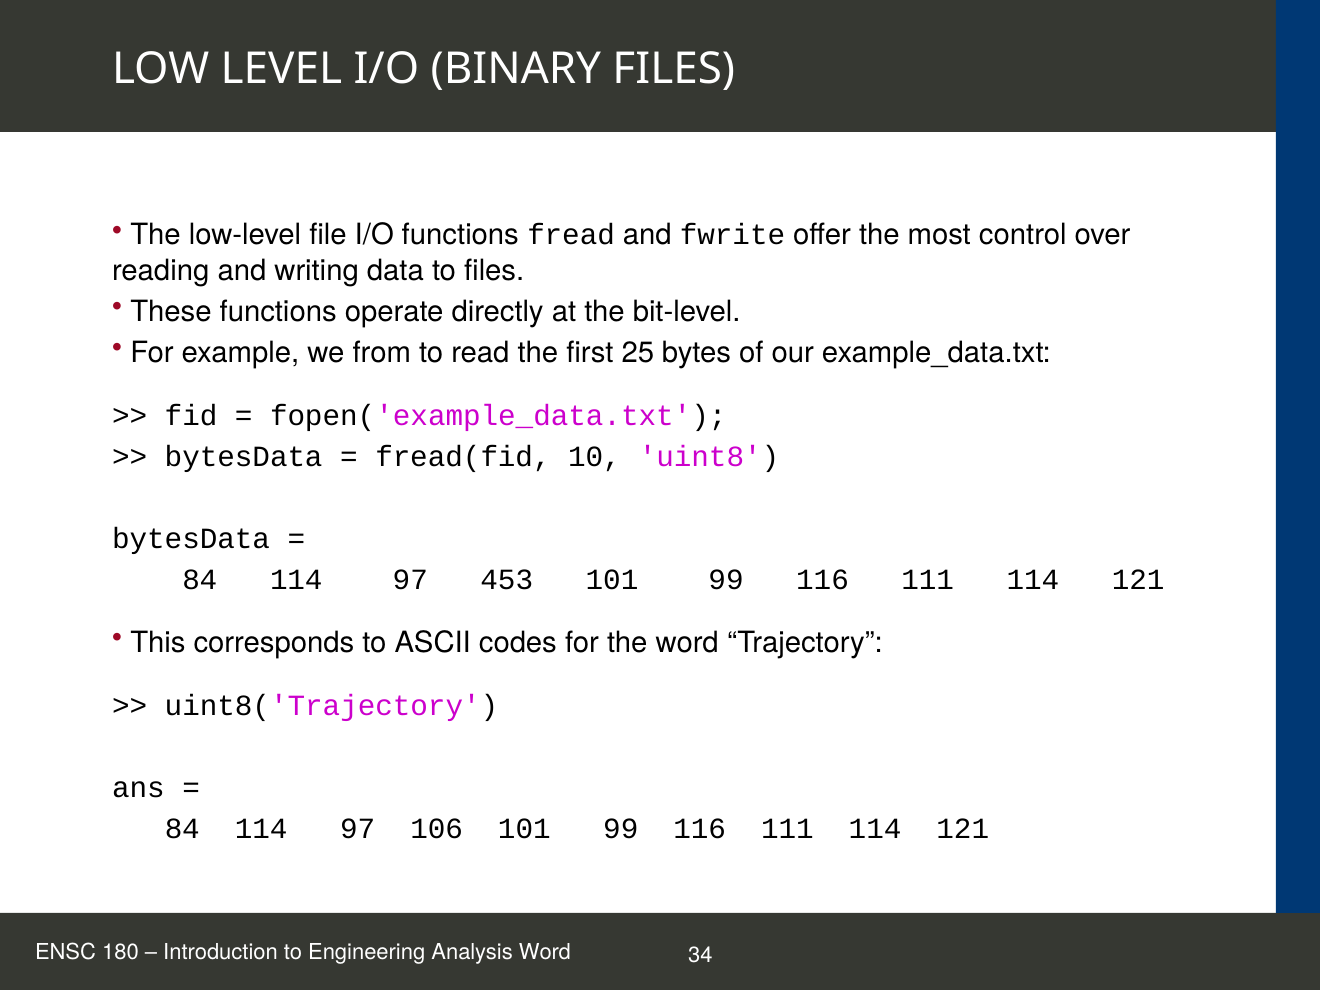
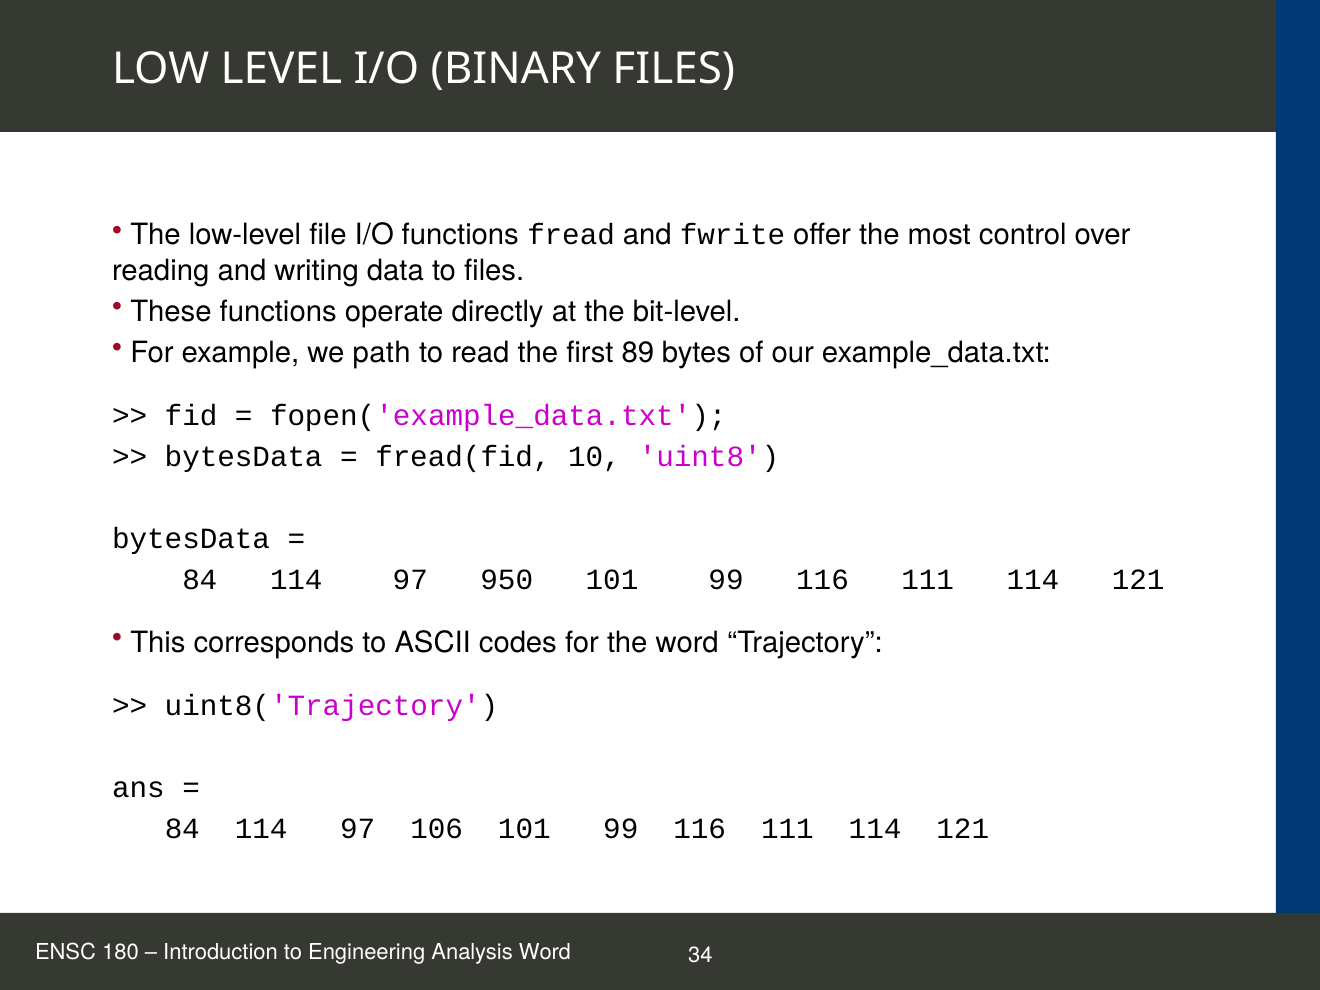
from: from -> path (382, 353)
25: 25 -> 89 (638, 353)
453: 453 -> 950 (507, 580)
